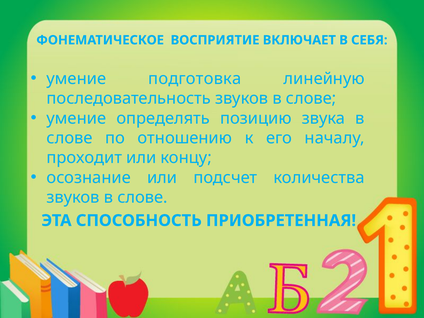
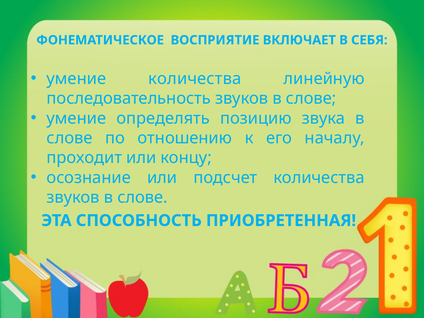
умение подготовка: подготовка -> количества (195, 79)
